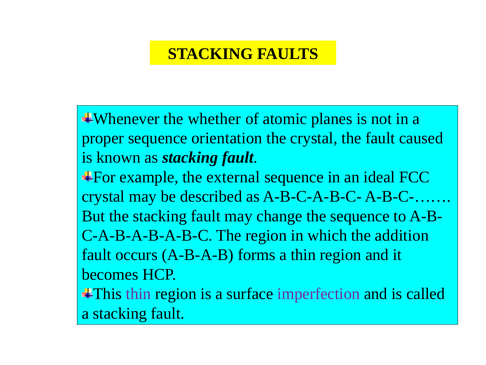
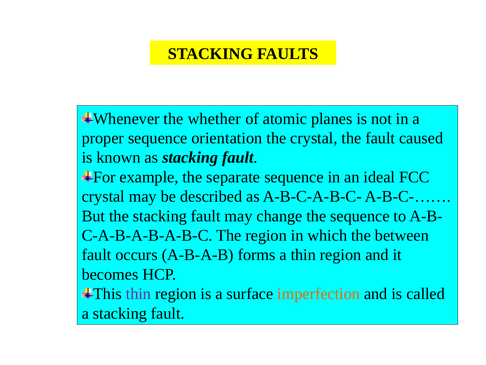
external: external -> separate (233, 177)
addition: addition -> between (402, 235)
imperfection colour: purple -> orange (319, 293)
